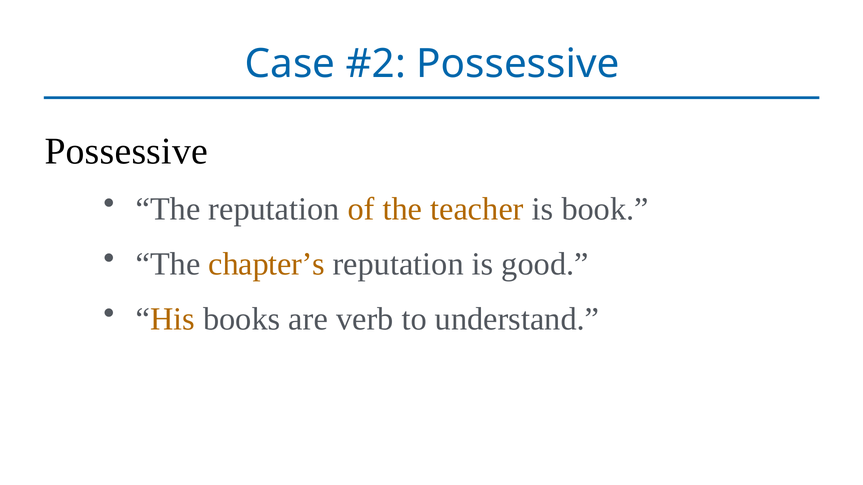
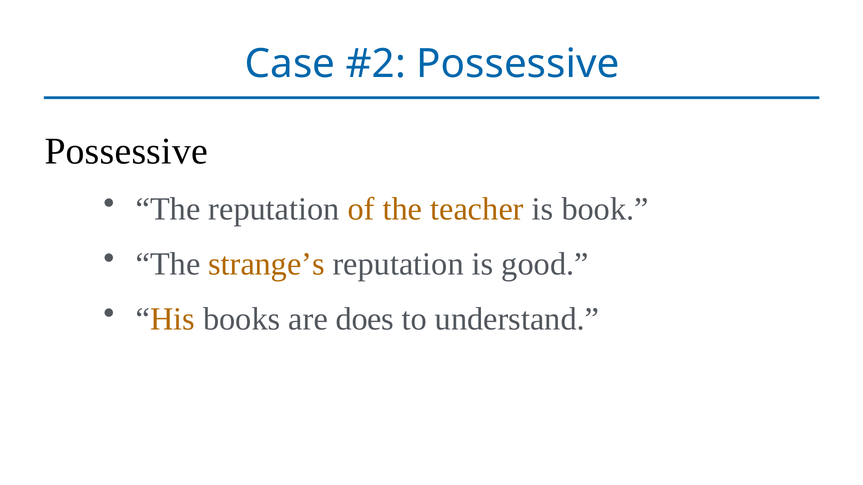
chapter’s: chapter’s -> strange’s (267, 264)
verb: verb -> does (365, 319)
